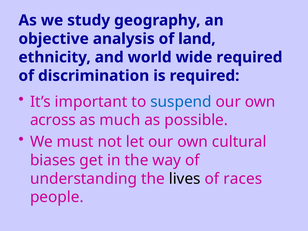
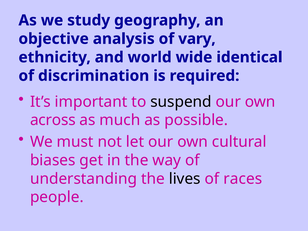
land: land -> vary (197, 39)
wide required: required -> identical (249, 57)
suspend colour: blue -> black (181, 102)
